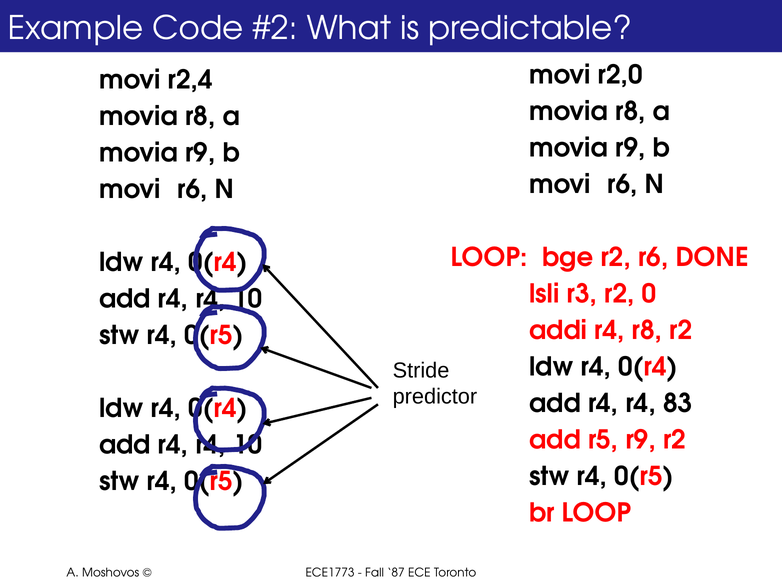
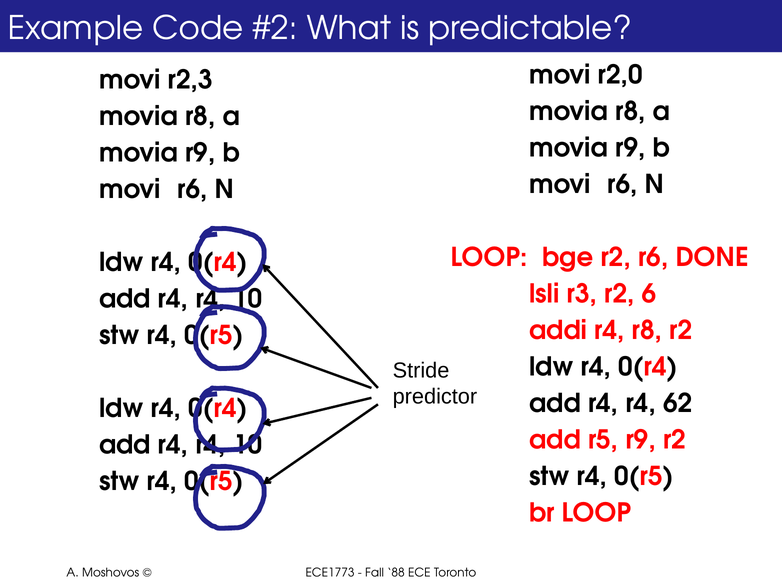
r2,4: r2,4 -> r2,3 (190, 80)
0: 0 -> 6 (649, 294)
83: 83 -> 62 (678, 403)
87: 87 -> 88 (396, 572)
